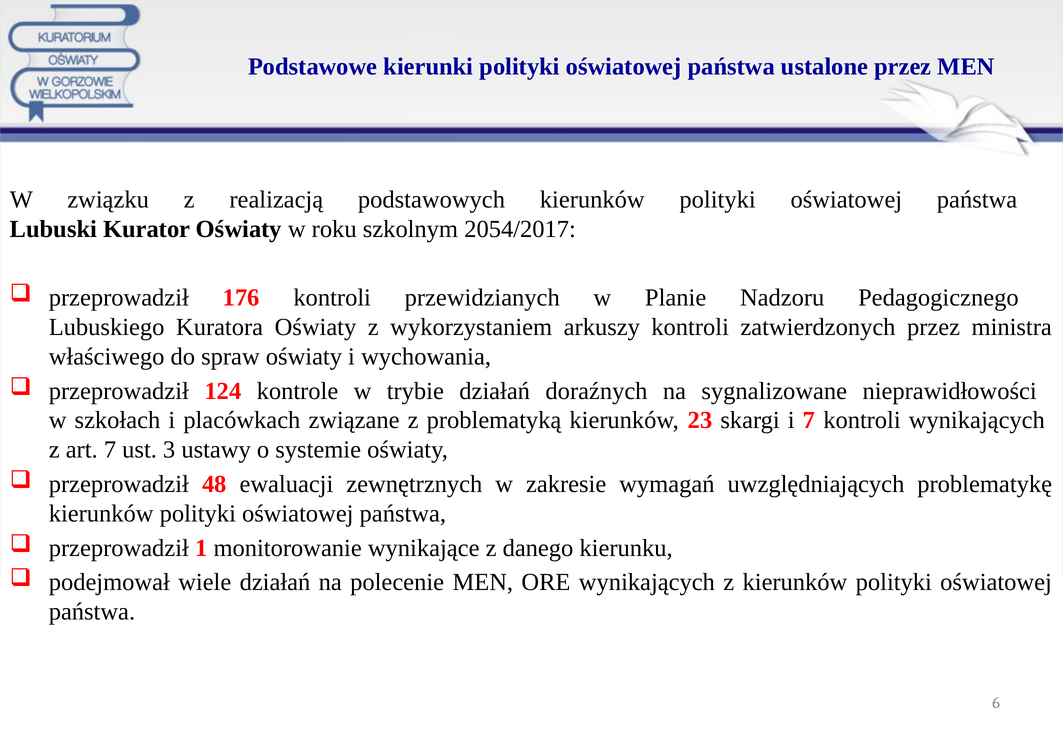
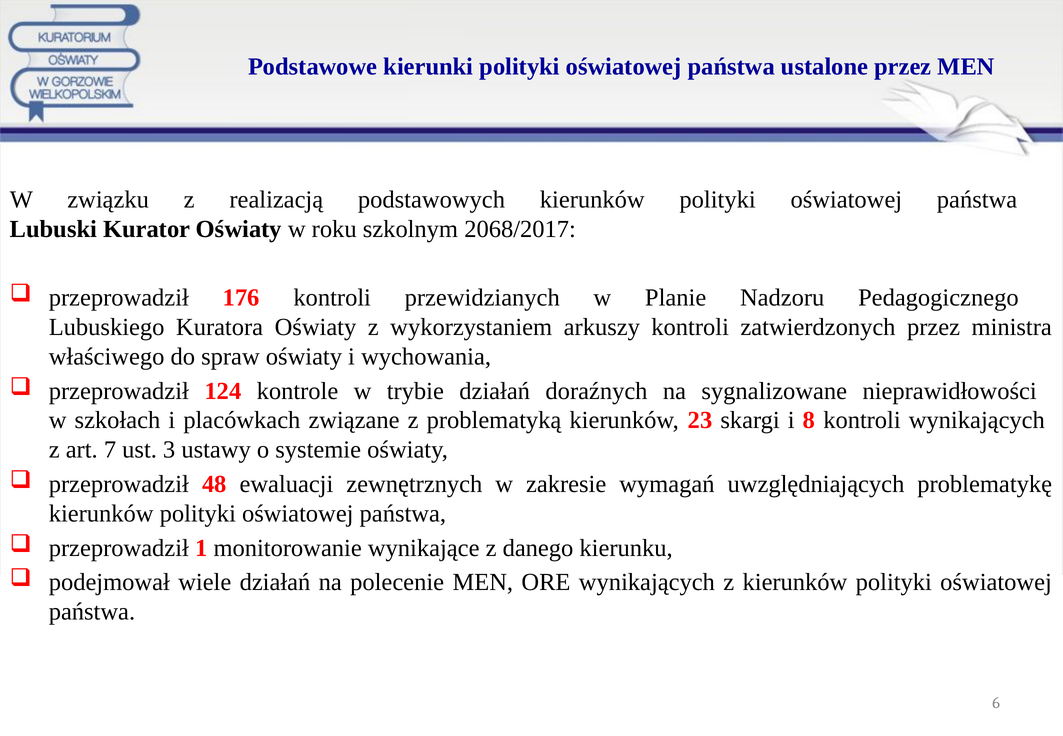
2054/2017: 2054/2017 -> 2068/2017 (520, 229)
i 7: 7 -> 8 (809, 420)
